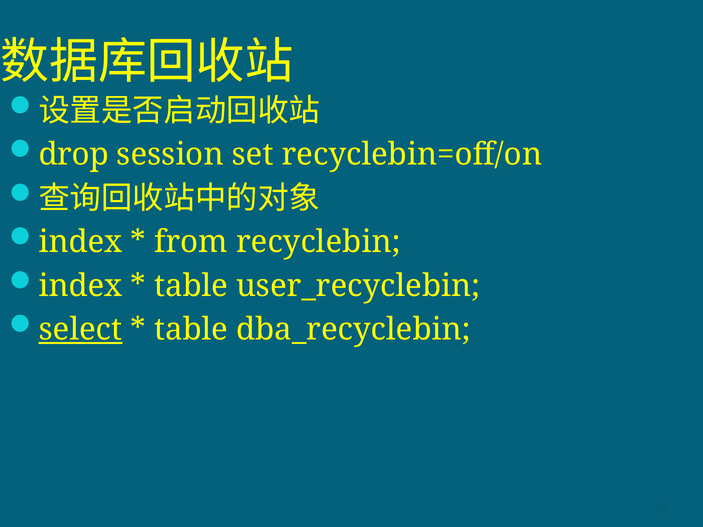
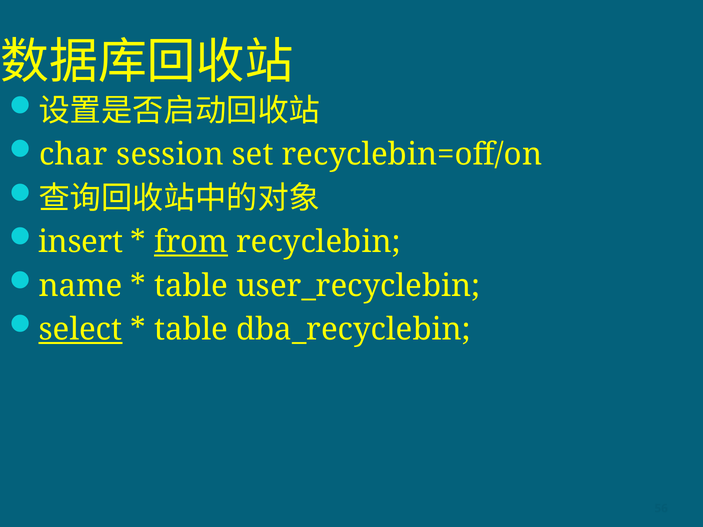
drop: drop -> char (73, 155)
index: index -> insert (81, 242)
from underline: none -> present (191, 242)
index: index -> name (81, 286)
